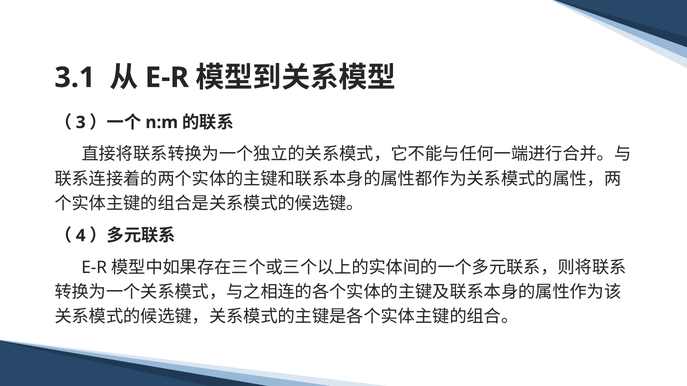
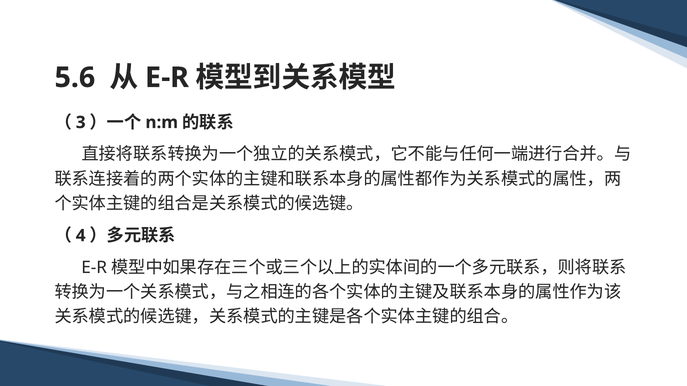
3.1: 3.1 -> 5.6 (75, 78)
